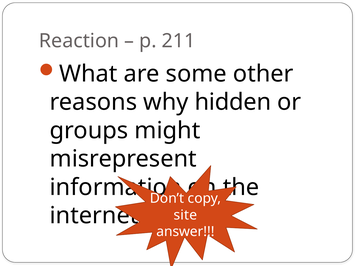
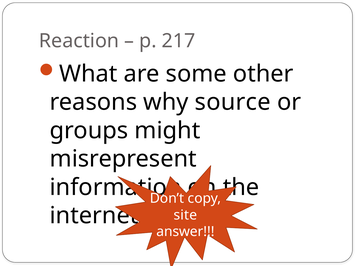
211: 211 -> 217 (179, 41)
hidden: hidden -> source (233, 102)
